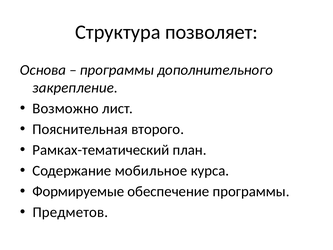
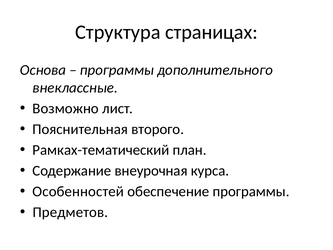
позволяет: позволяет -> страницах (211, 32)
закрепление: закрепление -> внеклассные (75, 88)
мобильное: мобильное -> внеурочная (151, 171)
Формируемые: Формируемые -> Особенностей (78, 191)
